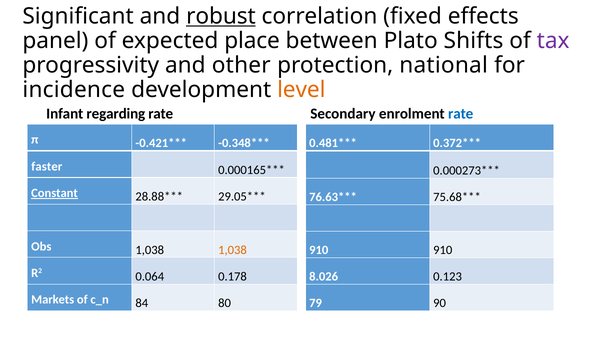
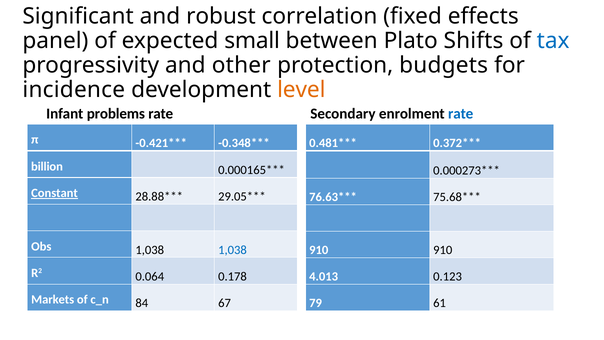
robust underline: present -> none (221, 16)
place: place -> small (252, 41)
tax colour: purple -> blue (553, 41)
national: national -> budgets (444, 65)
regarding: regarding -> problems (116, 114)
faster: faster -> billion (47, 166)
1,038 colour: orange -> blue (232, 250)
8.026: 8.026 -> 4.013 (324, 276)
80: 80 -> 67 (225, 303)
90: 90 -> 61 (440, 303)
